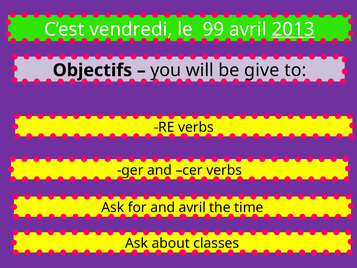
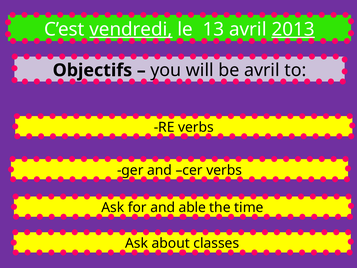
vendredi underline: none -> present (131, 29)
99: 99 -> 13 (213, 29)
be give: give -> avril (262, 70)
and avril: avril -> able (192, 207)
